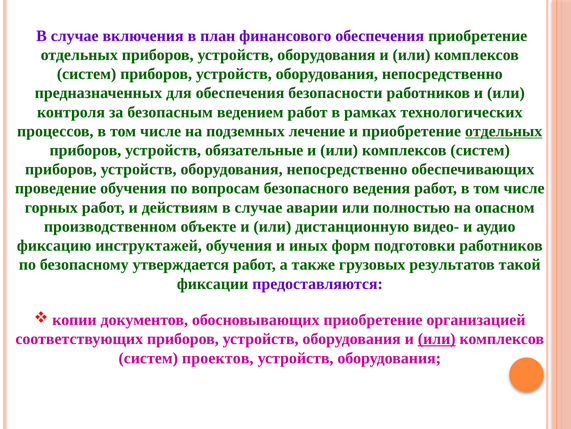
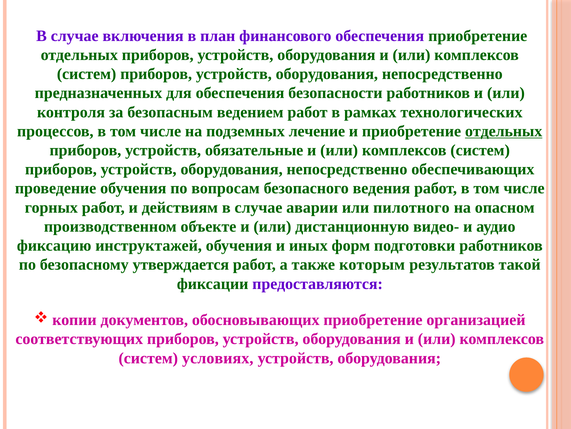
полностью: полностью -> пилотного (411, 207)
грузовых: грузовых -> которым (372, 264)
или underline: present -> none (437, 338)
проектов: проектов -> условиях (218, 358)
